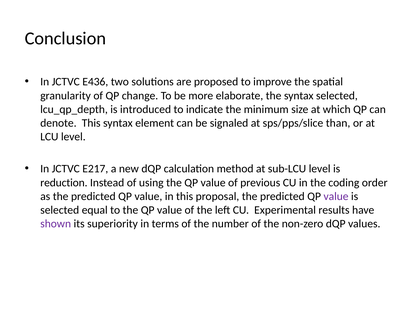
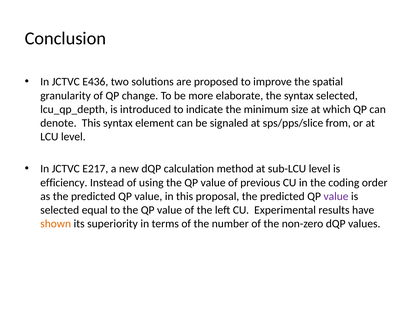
than: than -> from (338, 123)
reduction: reduction -> efficiency (64, 183)
shown colour: purple -> orange (56, 224)
